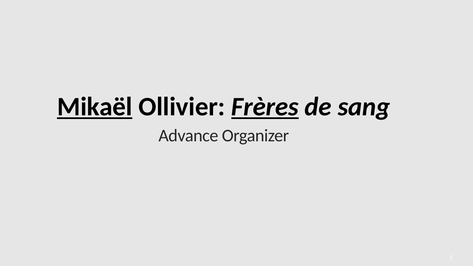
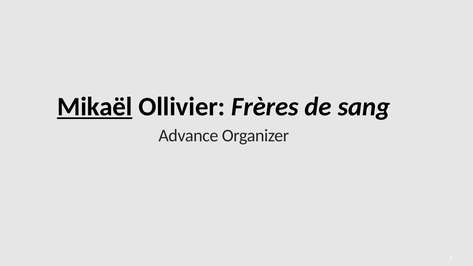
Frères underline: present -> none (265, 107)
